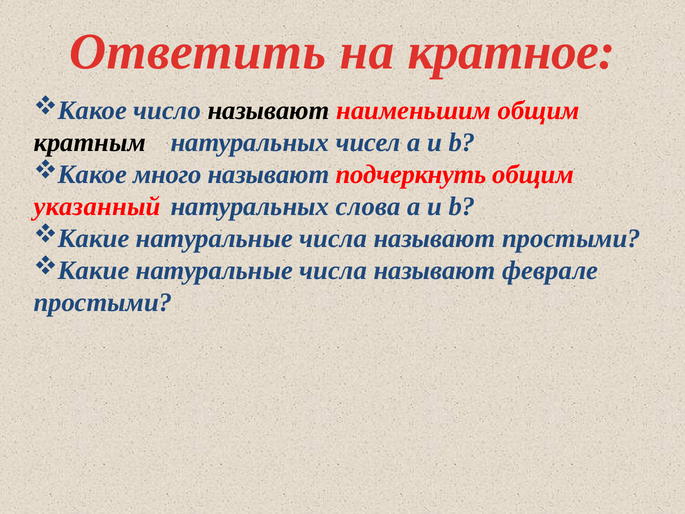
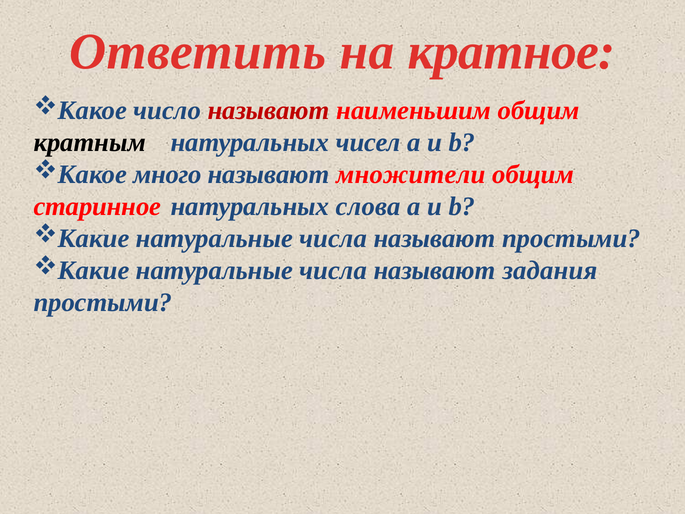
называют colour: black -> red (269, 110)
подчеркнуть: подчеркнуть -> множители (411, 174)
указанный: указанный -> старинное (97, 206)
феврале: феврале -> задания (550, 270)
